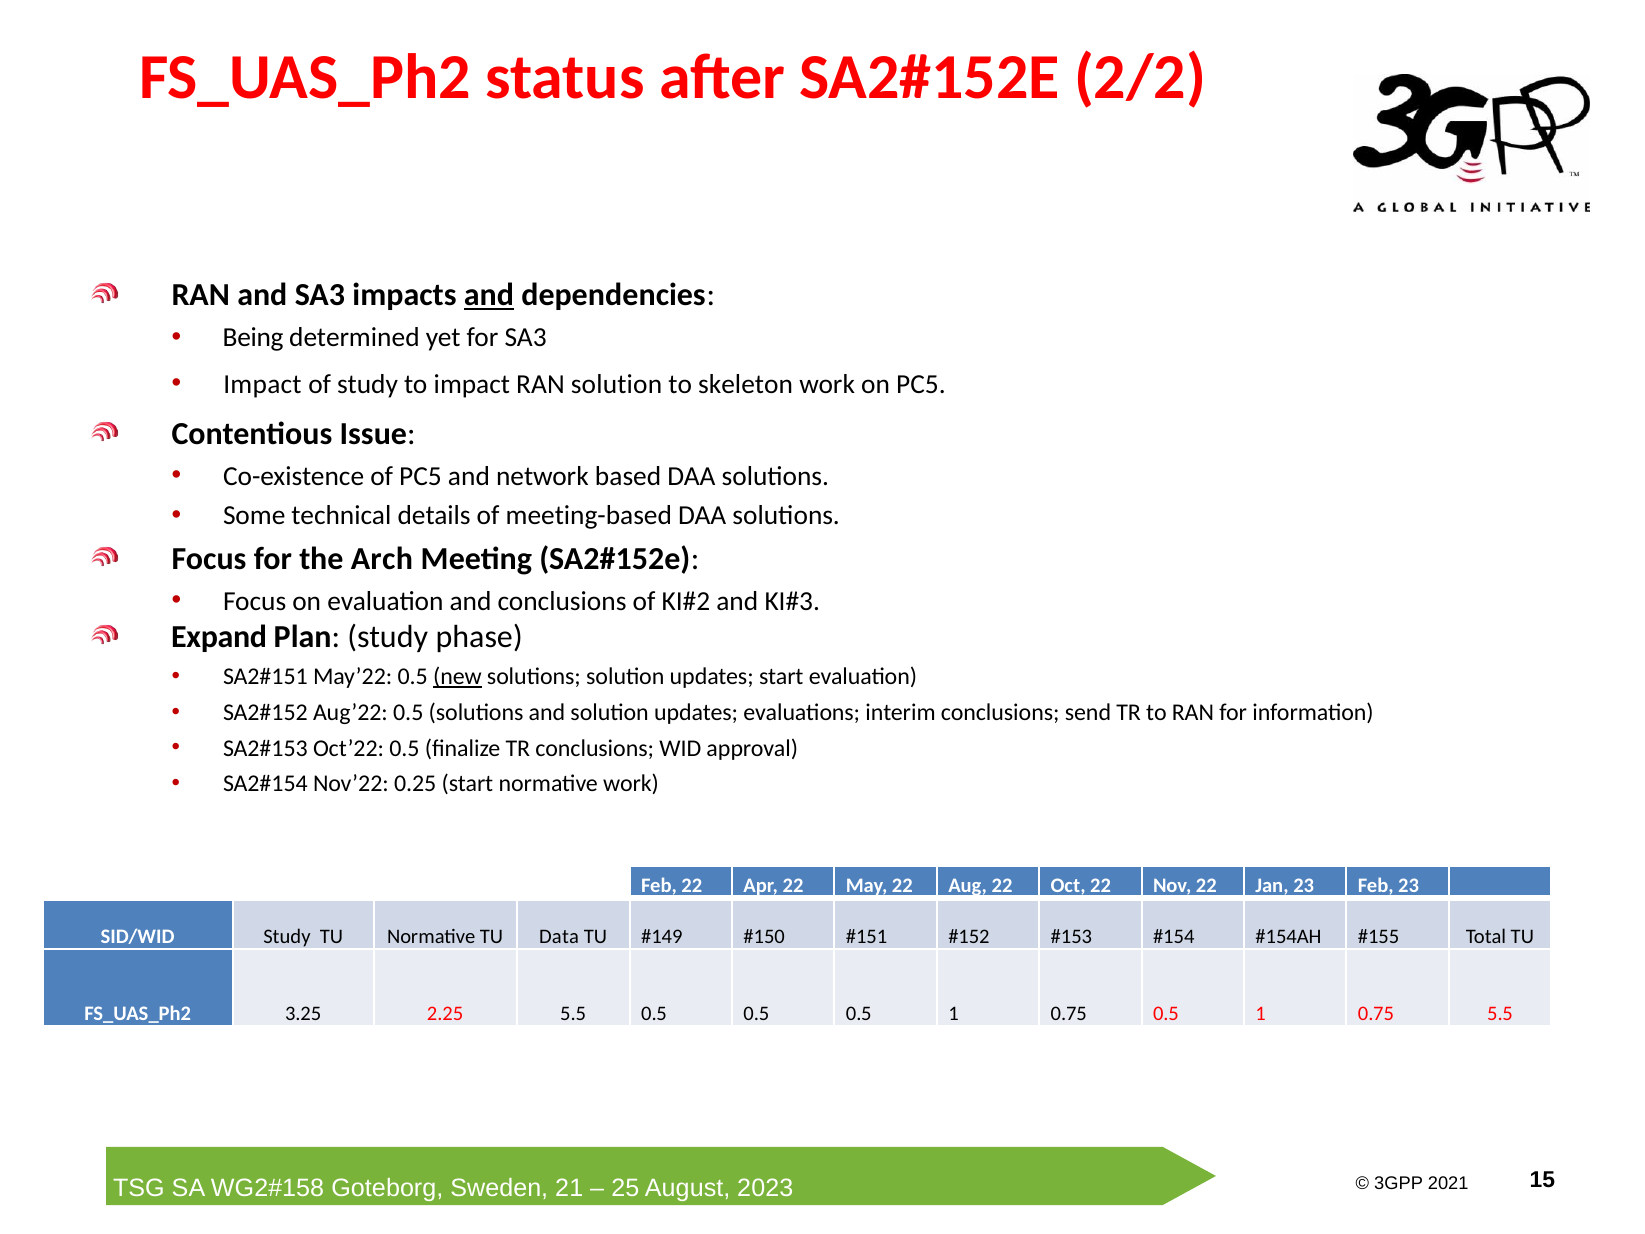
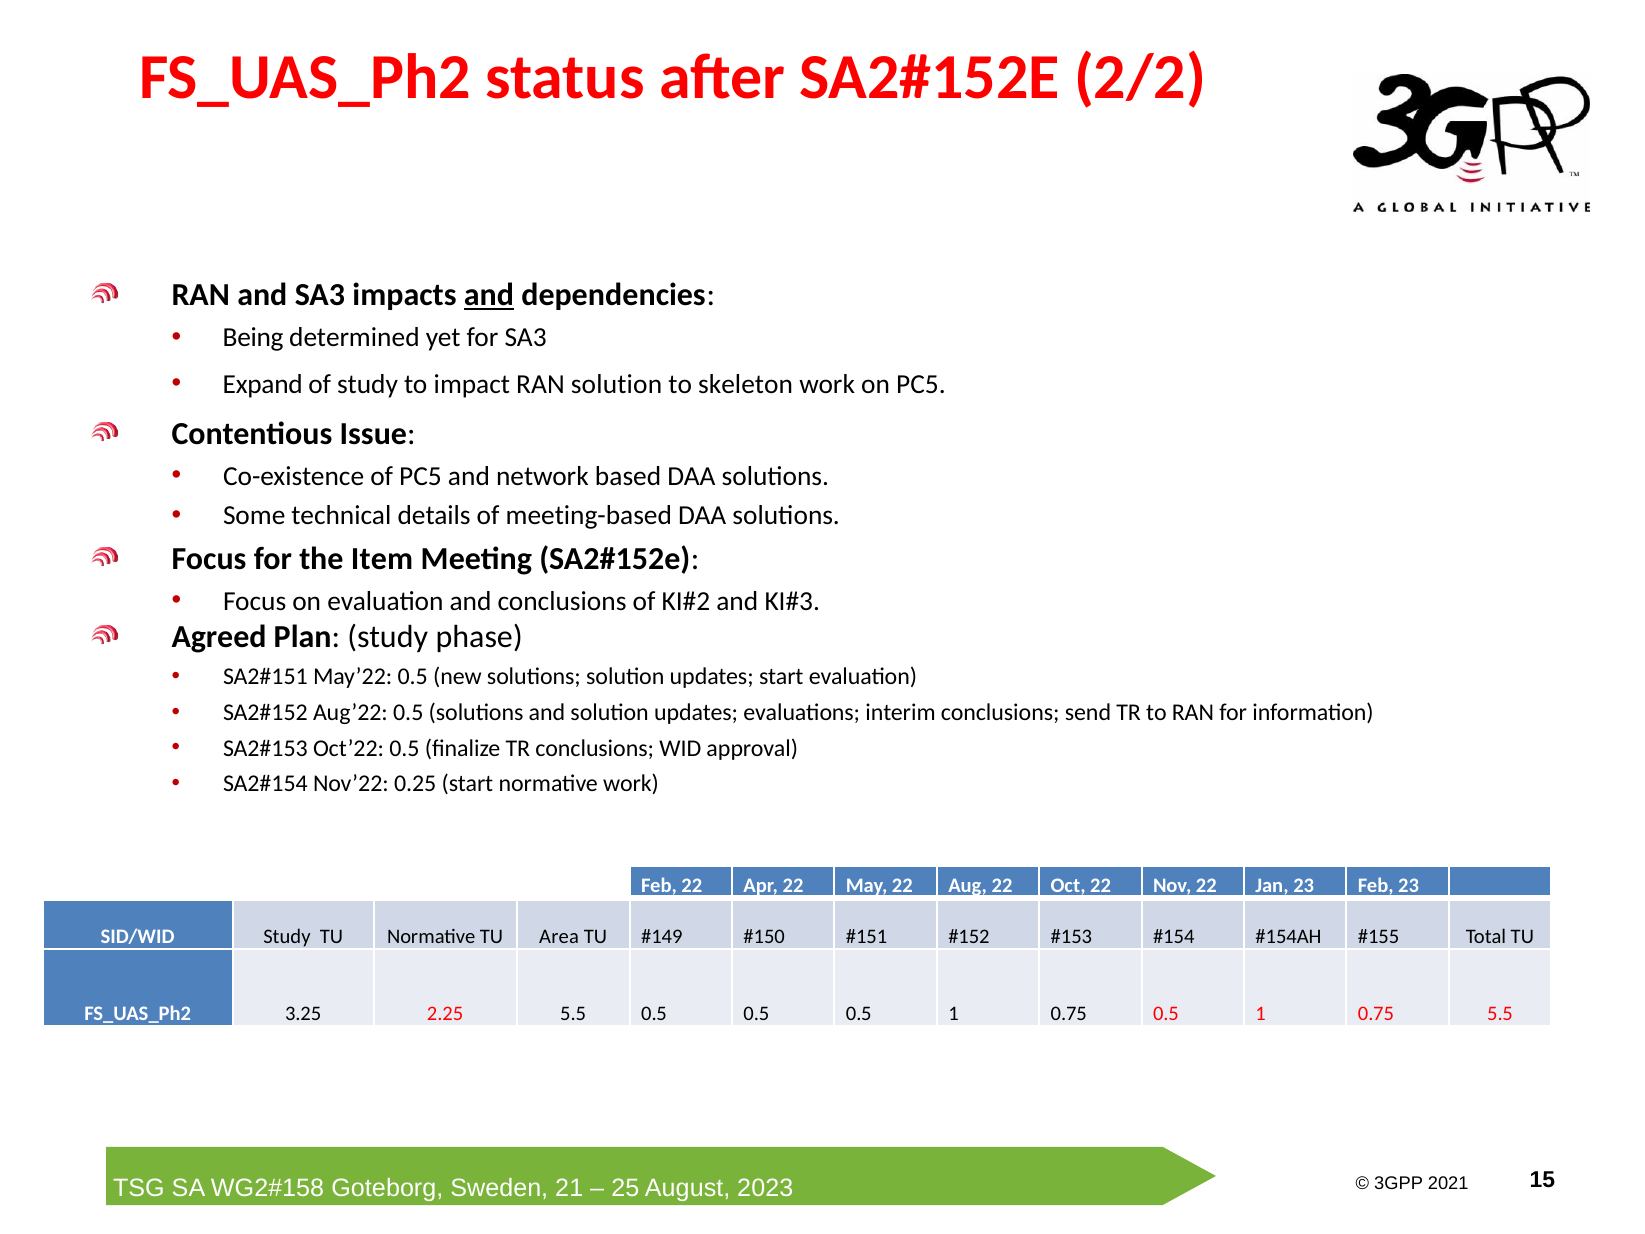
Impact: Impact -> Expand (263, 384)
Arch: Arch -> Item (382, 559)
Expand: Expand -> Agreed (219, 637)
new underline: present -> none (457, 677)
Data: Data -> Area (559, 937)
